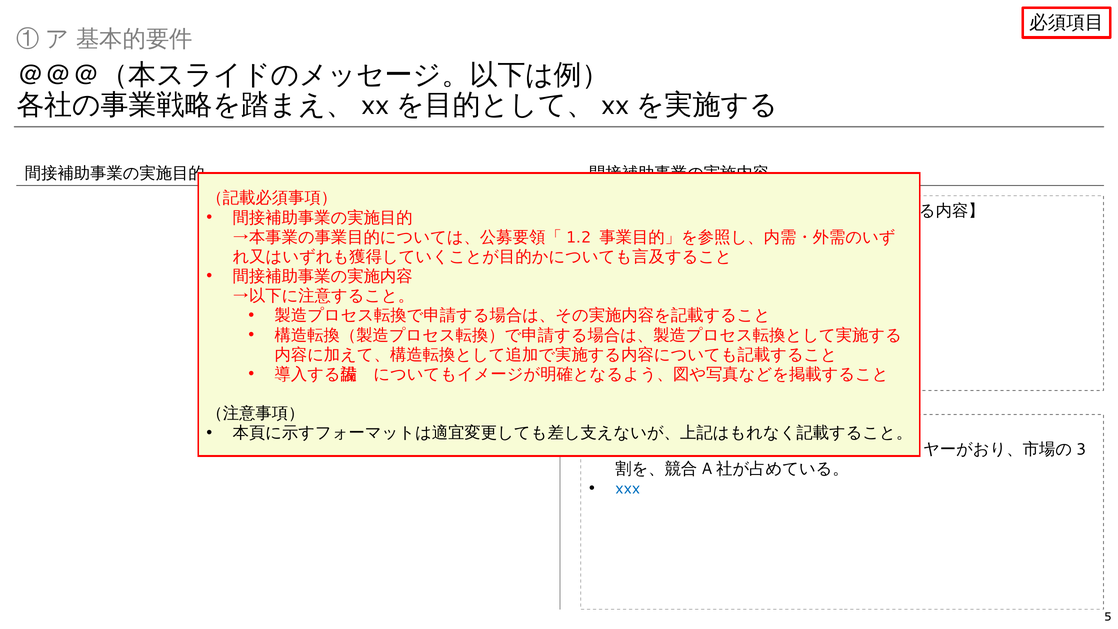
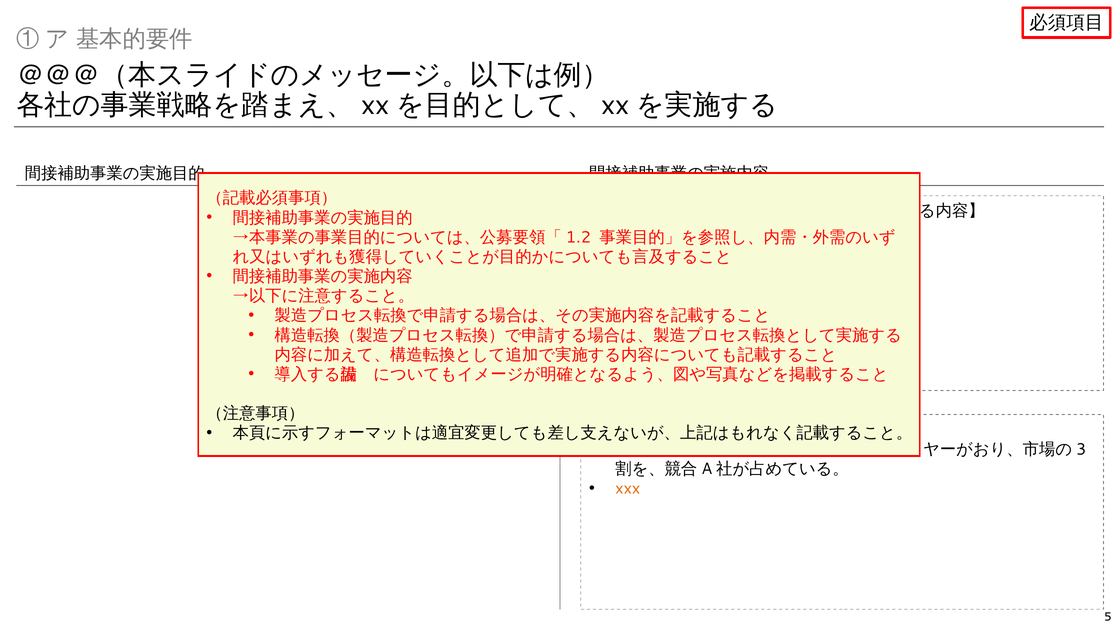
xxx colour: blue -> orange (628, 488)
